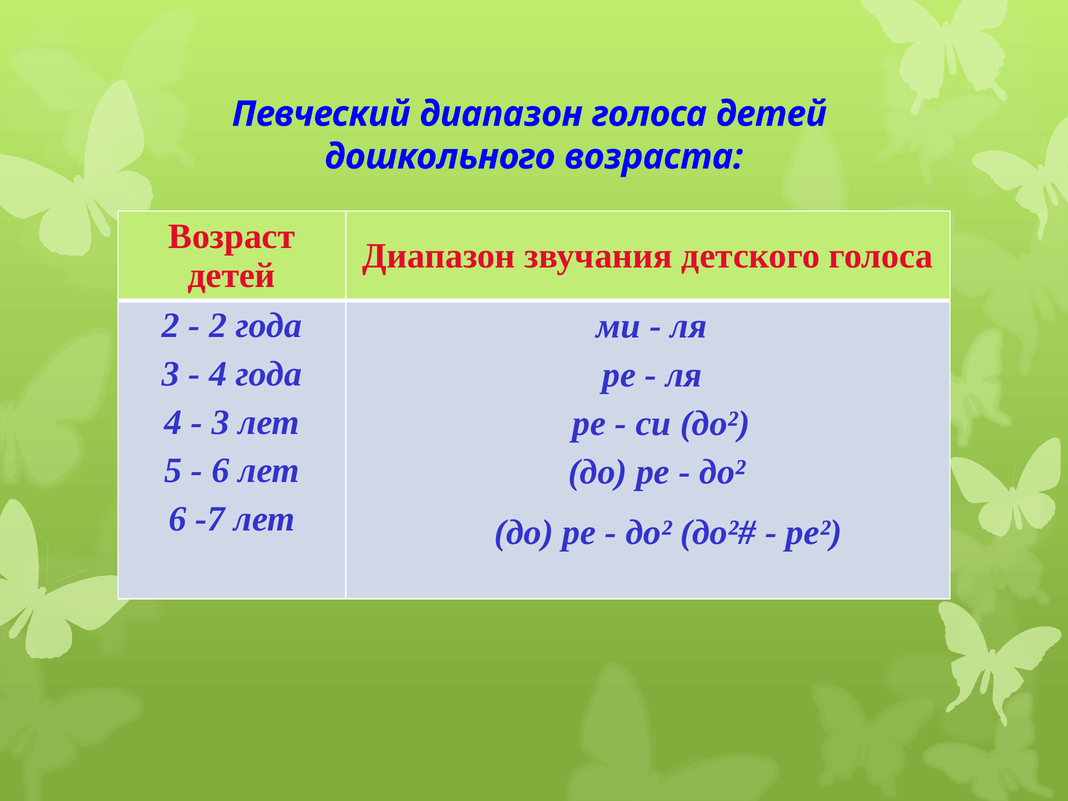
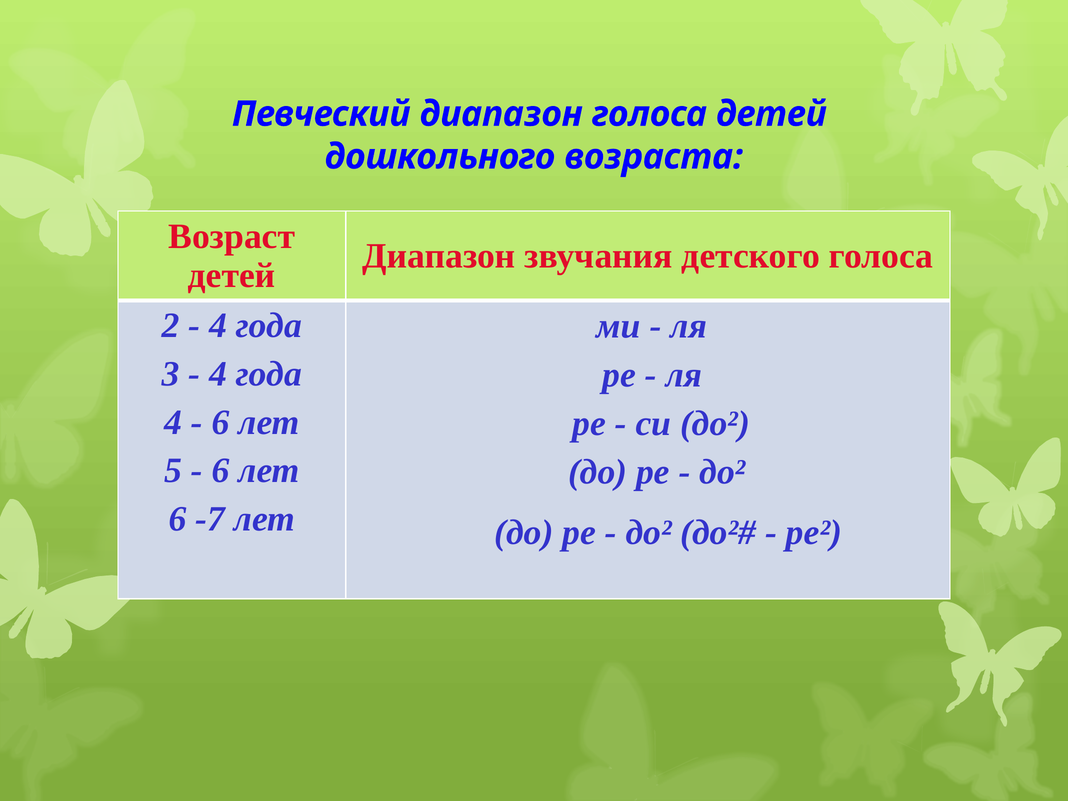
2: 2 -> 4 (218, 326)
3: 3 -> 6 (220, 422)
